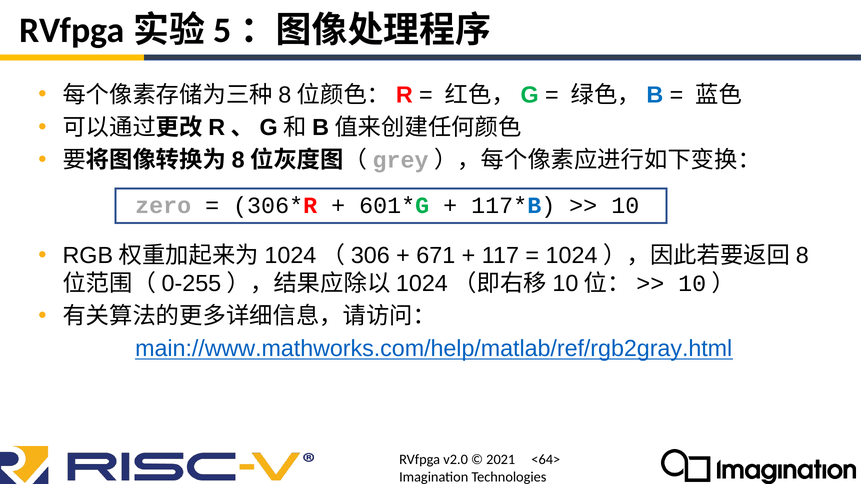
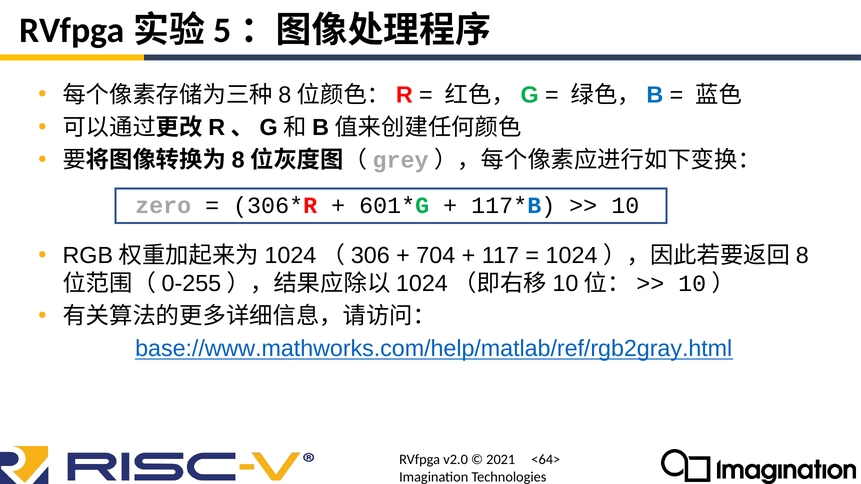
671: 671 -> 704 (436, 256)
main://www.mathworks.com/help/matlab/ref/rgb2gray.html: main://www.mathworks.com/help/matlab/ref/rgb2gray.html -> base://www.mathworks.com/help/matlab/ref/rgb2gray.html (434, 349)
